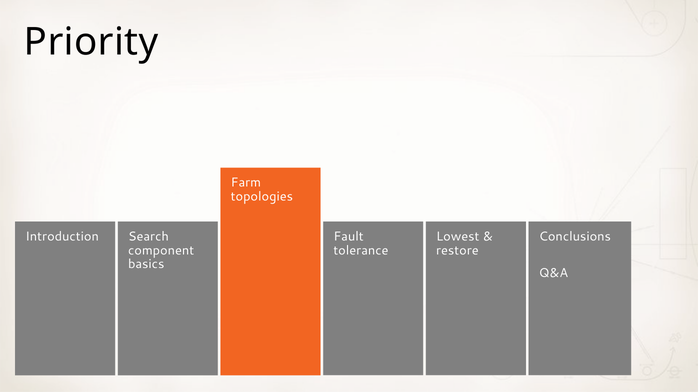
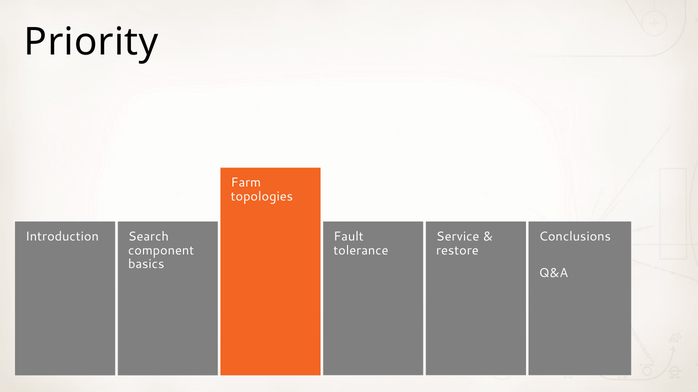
Lowest: Lowest -> Service (458, 237)
